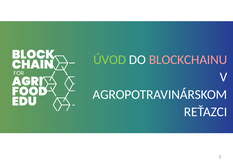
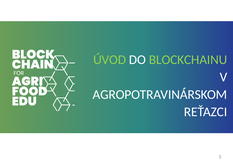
BLOCKCHAINU colour: pink -> light green (188, 60)
